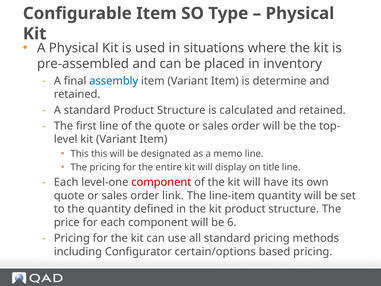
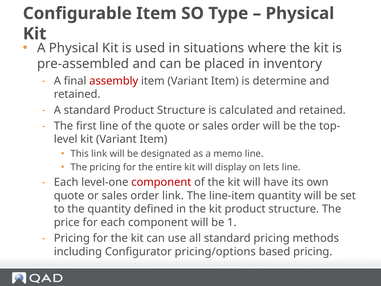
assembly colour: blue -> red (114, 81)
This this: this -> link (99, 154)
title: title -> lets (271, 167)
6: 6 -> 1 (232, 222)
certain/options: certain/options -> pricing/options (215, 251)
